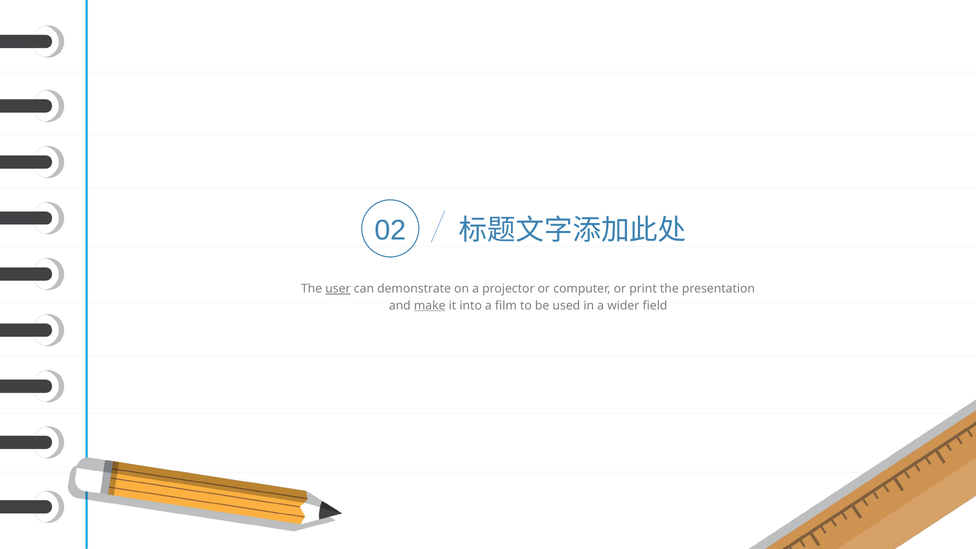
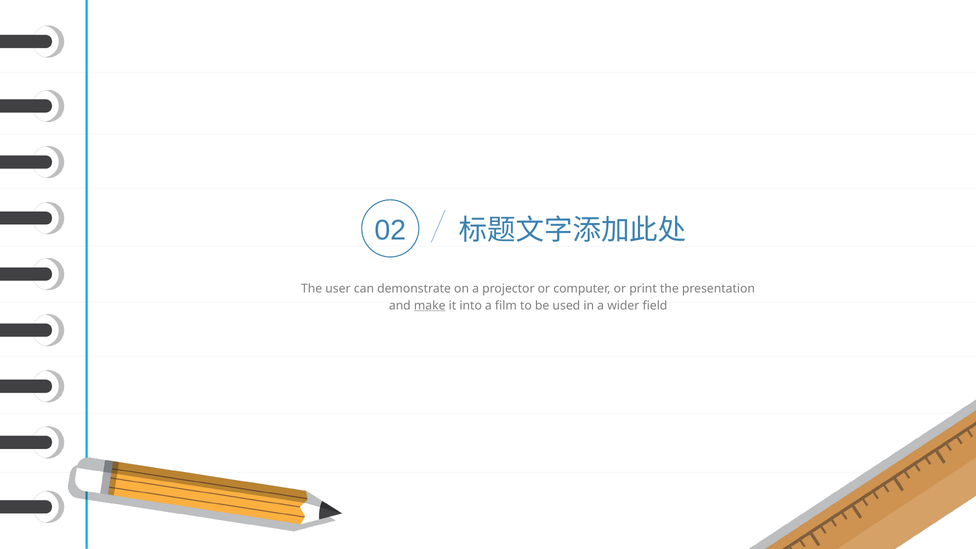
user underline: present -> none (338, 289)
